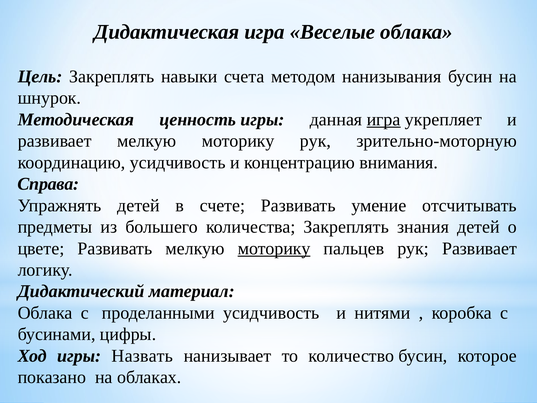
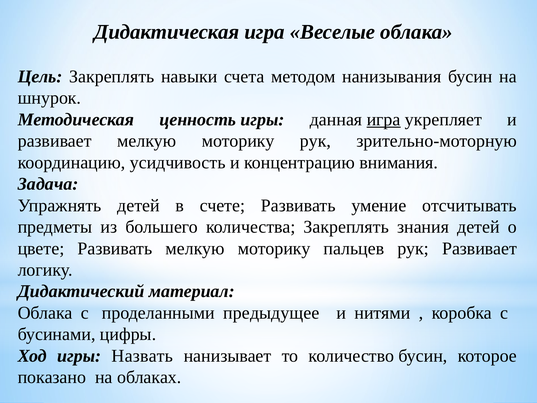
Справа: Справа -> Задача (48, 184)
моторику underline: present -> none (274, 248)
проделанными усидчивость: усидчивость -> предыдущее (271, 313)
